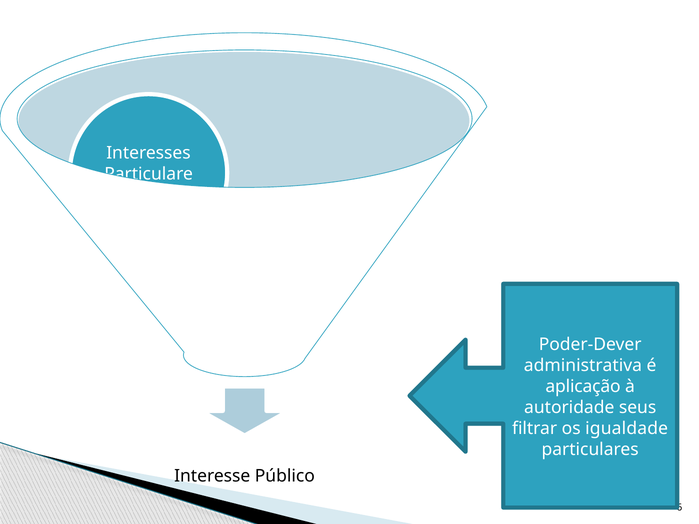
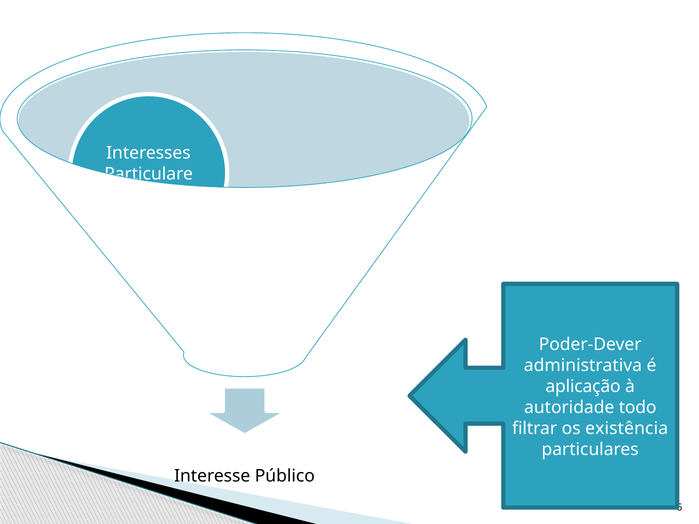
seus: seus -> todo (638, 408)
igualdade: igualdade -> existência (627, 429)
